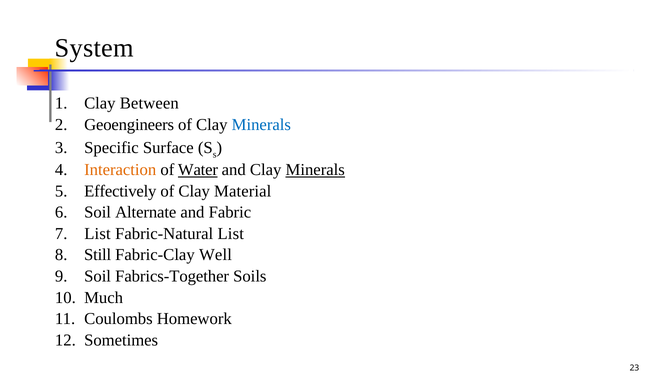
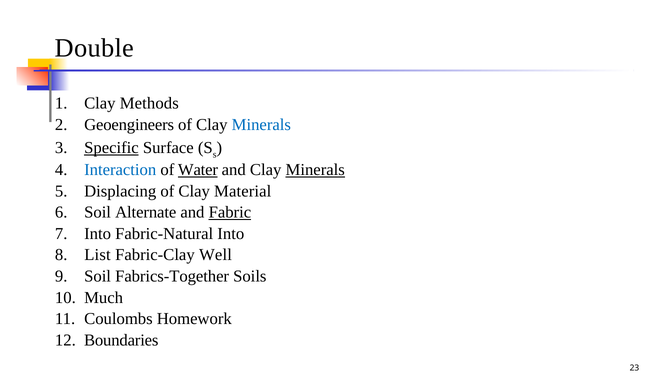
System: System -> Double (94, 48)
Between: Between -> Methods (149, 103)
Specific underline: none -> present (111, 148)
Interaction colour: orange -> blue (120, 170)
Effectively: Effectively -> Displacing (120, 191)
Fabric underline: none -> present (230, 212)
List: List -> Into (98, 234)
Fabric-Natural List: List -> Into (231, 234)
Still: Still -> List (97, 255)
Sometimes: Sometimes -> Boundaries (121, 340)
